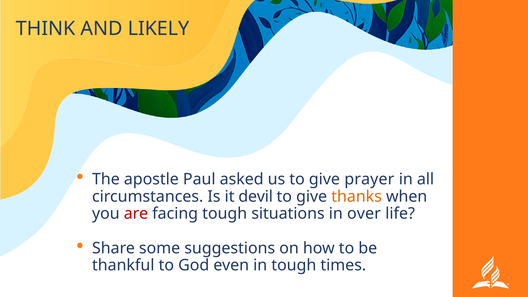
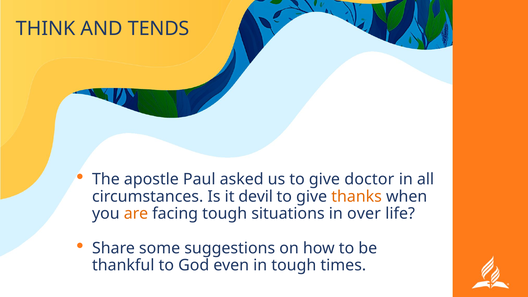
LIKELY: LIKELY -> TENDS (159, 29)
prayer: prayer -> doctor (369, 179)
are colour: red -> orange (136, 214)
